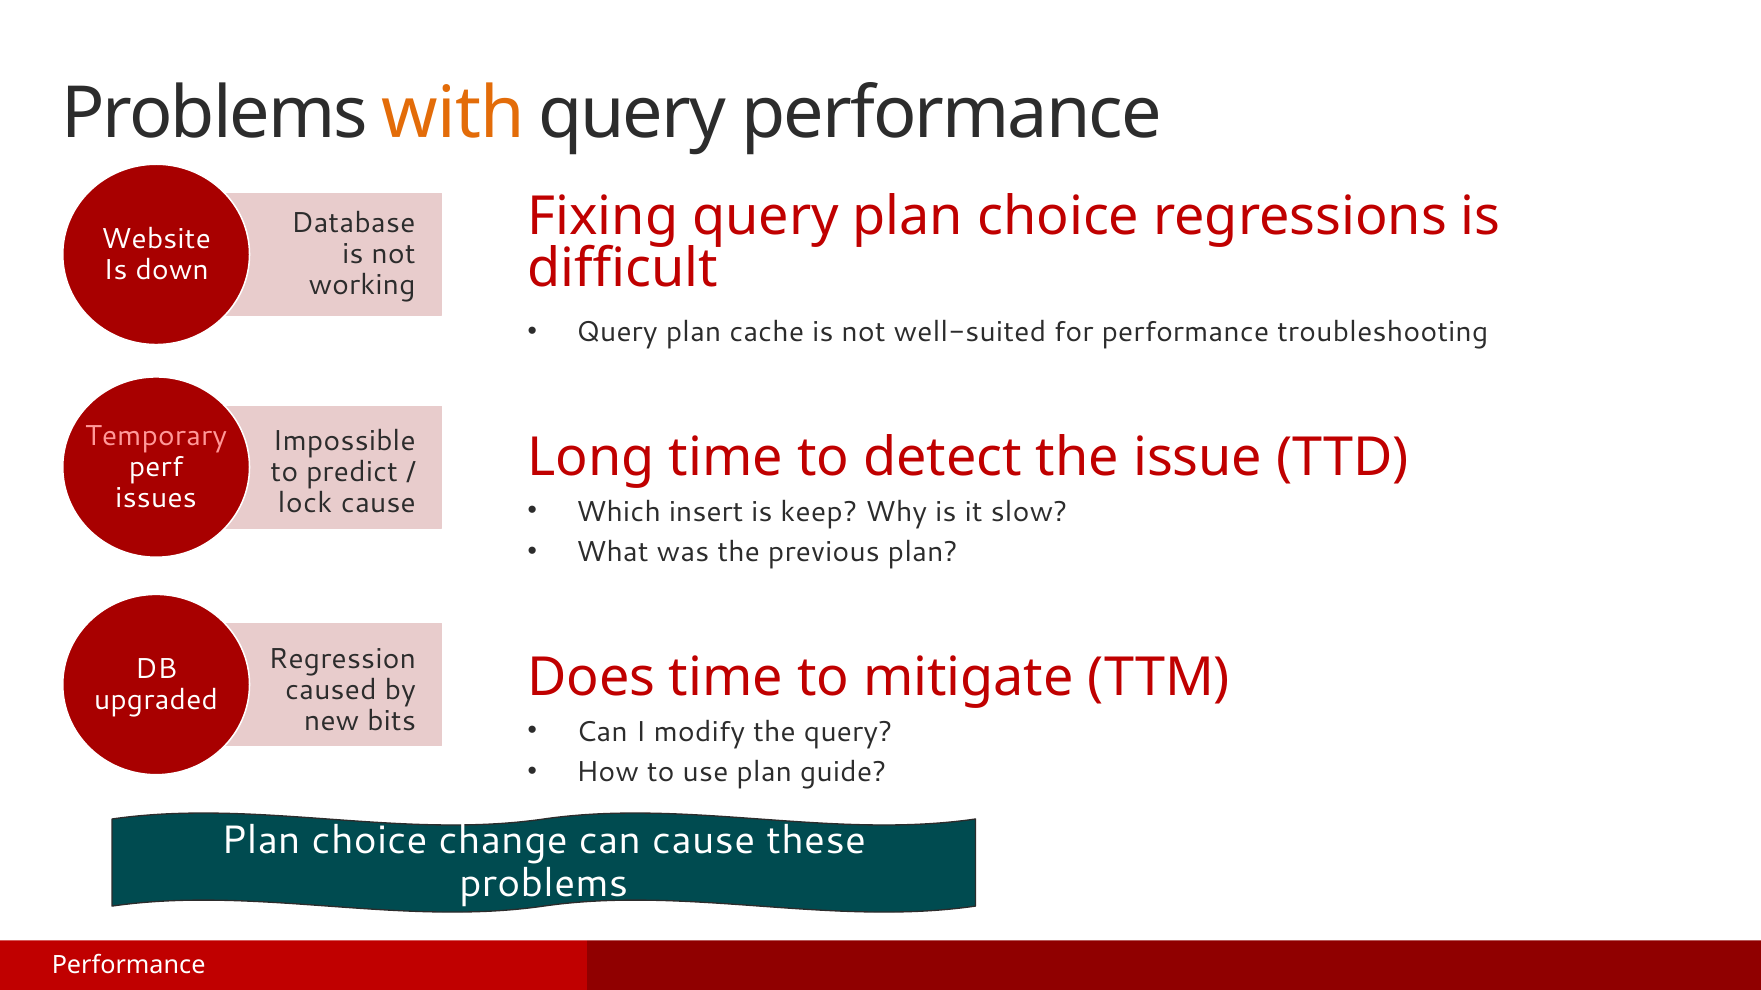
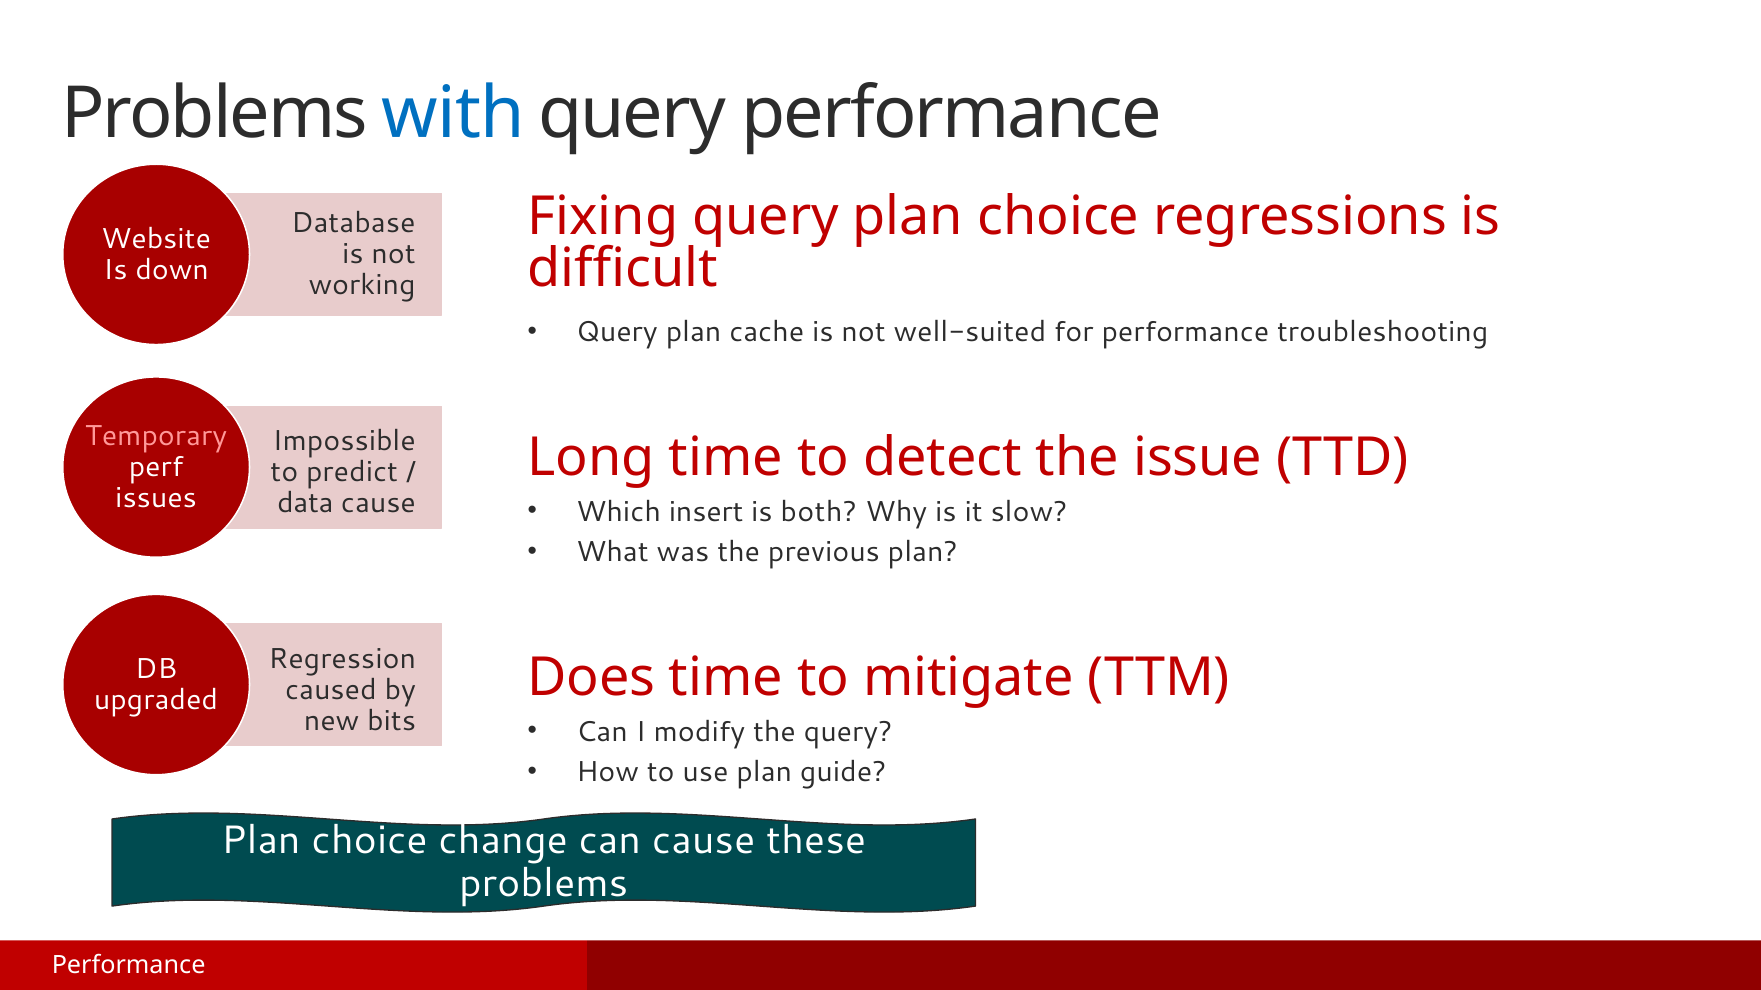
with colour: orange -> blue (453, 113)
lock: lock -> data (305, 503)
keep: keep -> both (819, 512)
